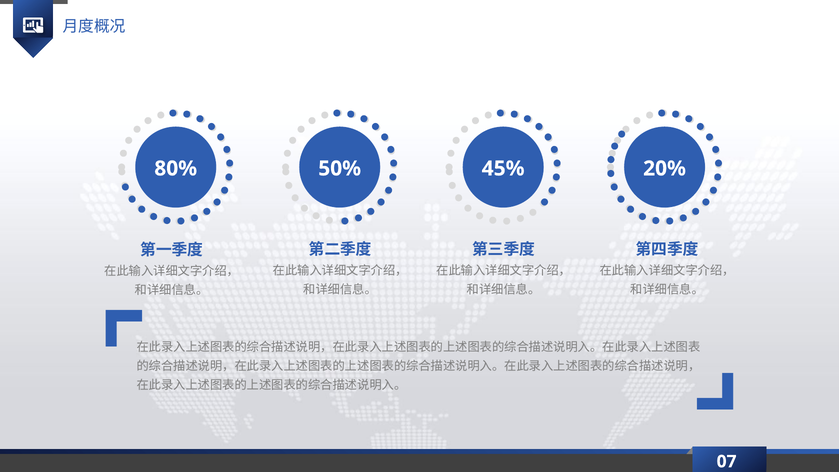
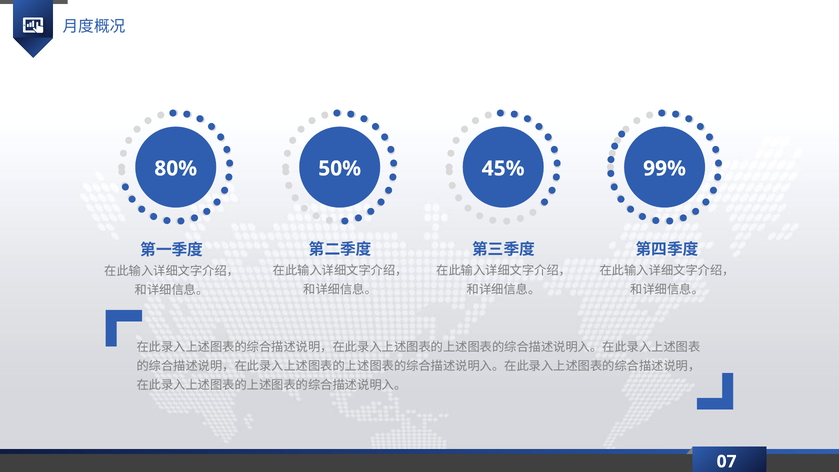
20%: 20% -> 99% (665, 168)
